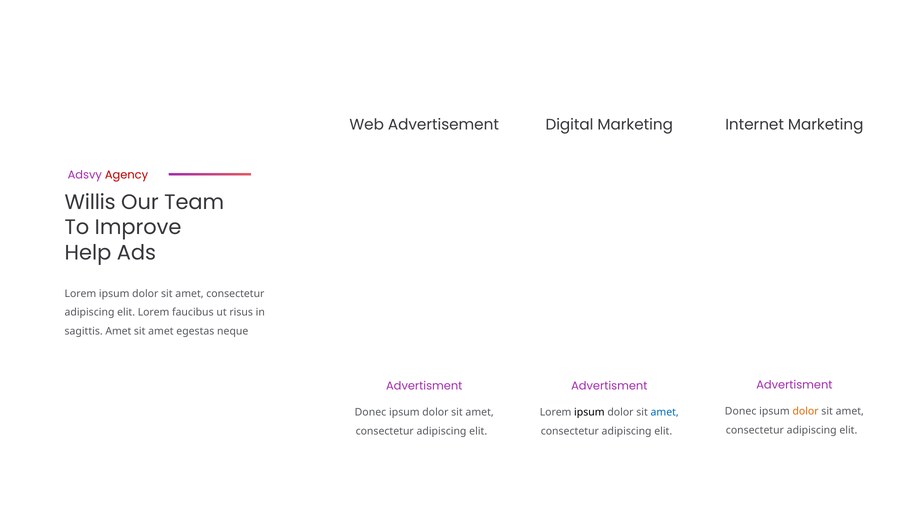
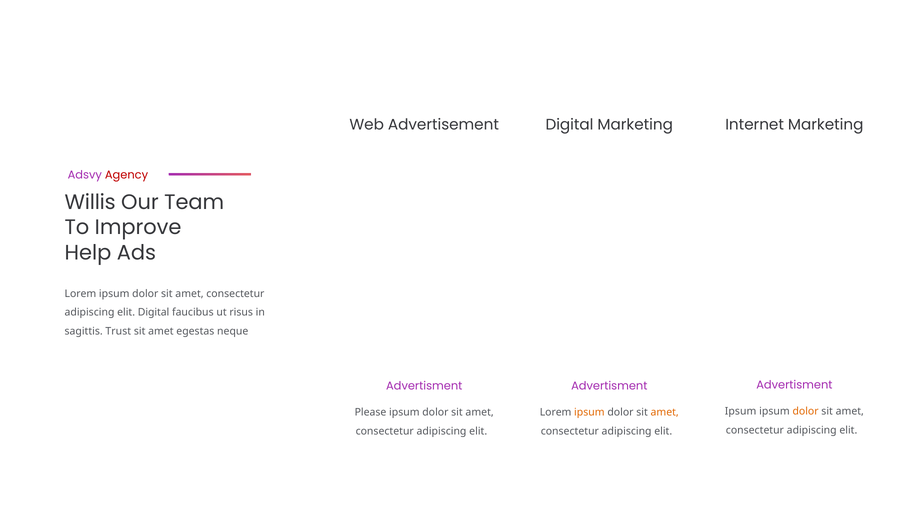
elit Lorem: Lorem -> Digital (154, 313)
sagittis Amet: Amet -> Trust (118, 331)
Donec: Donec -> Ipsum (741, 412)
Donec: Donec -> Please (370, 413)
ipsum colour: black -> orange (589, 413)
amet colour: blue -> orange (665, 413)
